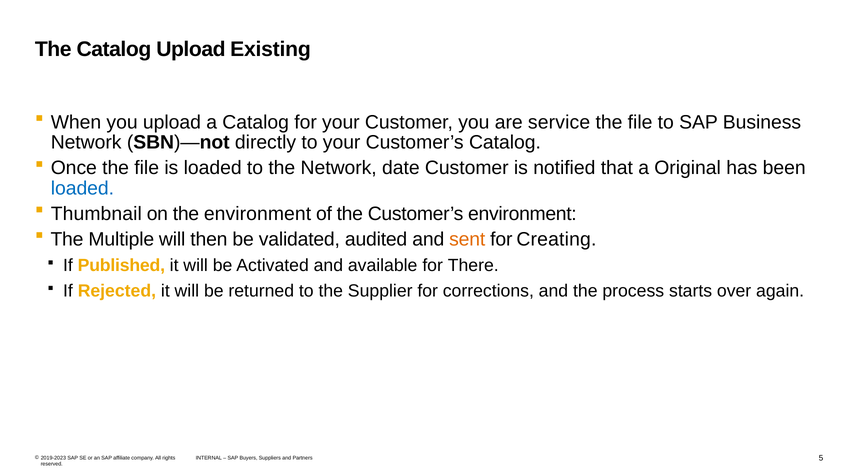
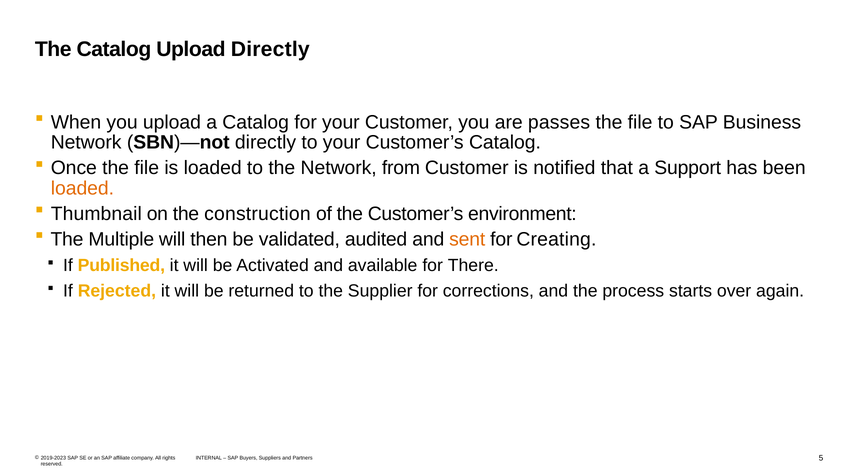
Upload Existing: Existing -> Directly (270, 49)
service: service -> passes (559, 122)
date: date -> from (401, 168)
Original: Original -> Support (688, 168)
loaded colour: blue -> orange (82, 188)
the environment: environment -> construction (257, 214)
